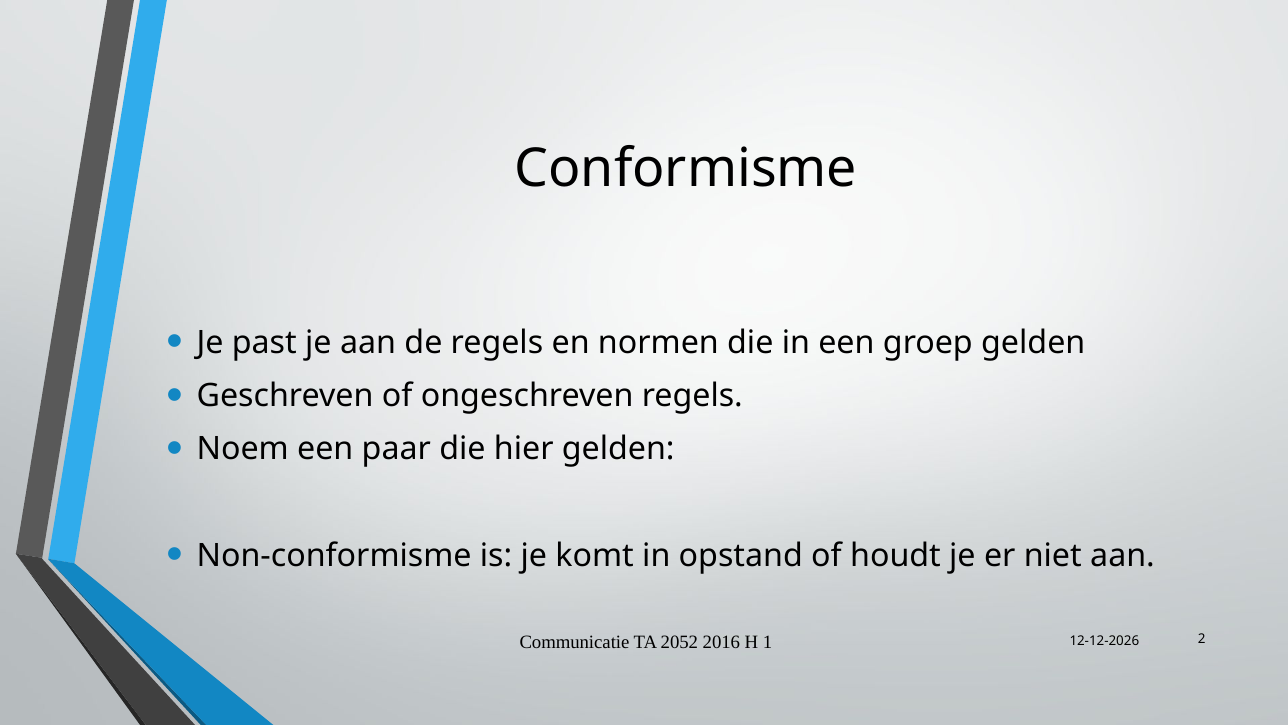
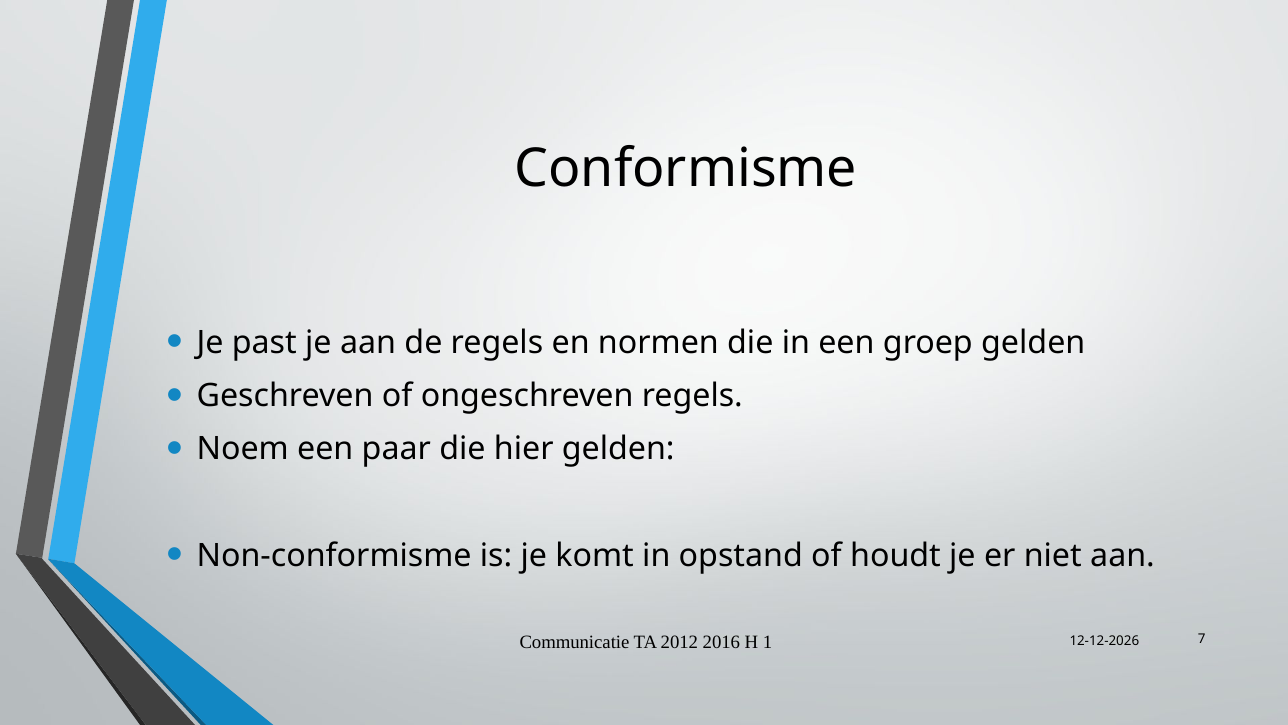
2052: 2052 -> 2012 (679, 642)
2: 2 -> 7 (1202, 639)
